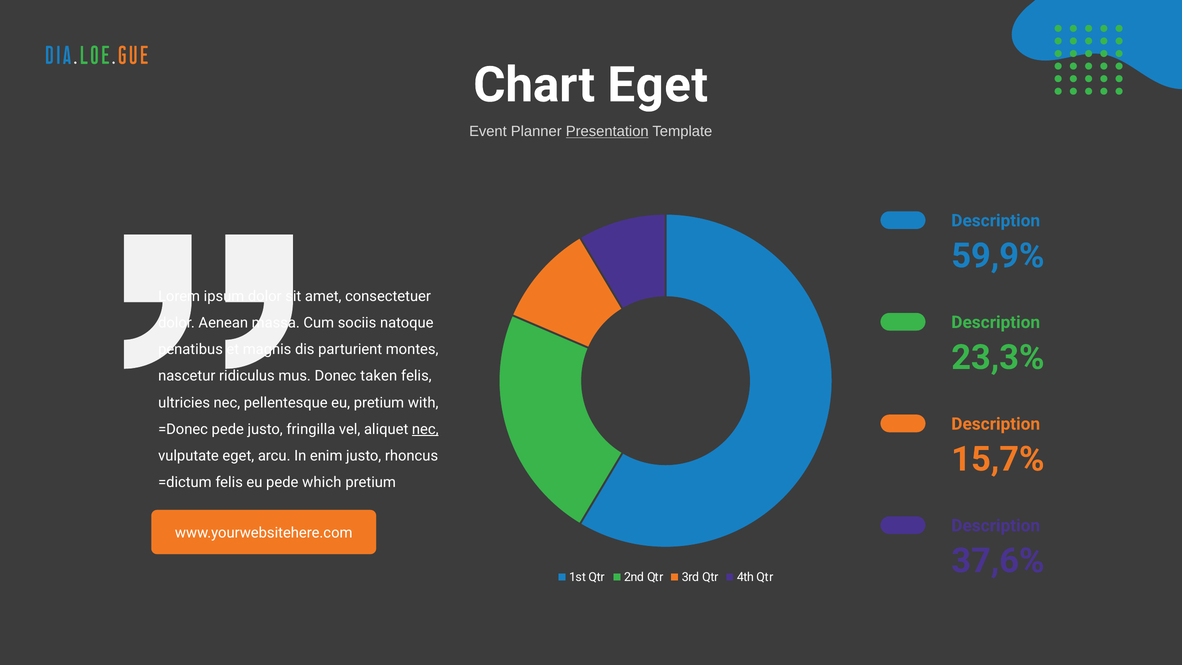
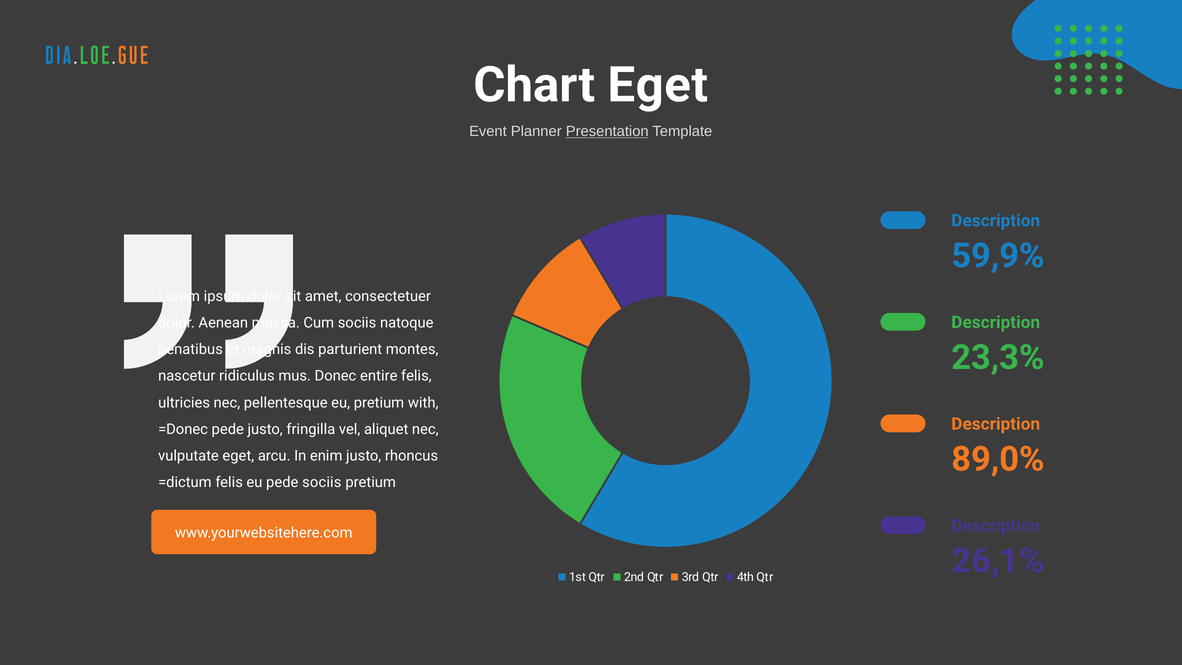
taken: taken -> entire (379, 376)
nec underline: present -> none (425, 429)
15,7%: 15,7% -> 89,0% (998, 459)
pede which: which -> sociis (322, 482)
37,6%: 37,6% -> 26,1% (998, 561)
